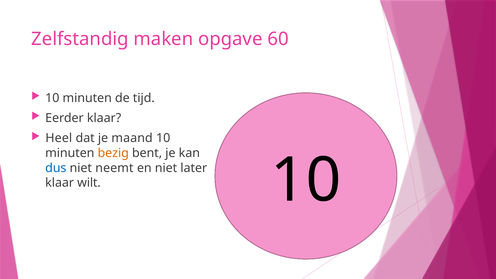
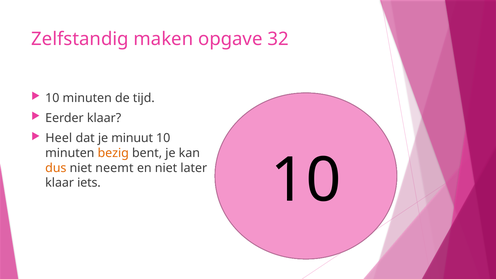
60: 60 -> 32 (278, 39)
maand: maand -> minuut (132, 138)
dus colour: blue -> orange (56, 168)
wilt: wilt -> iets (89, 183)
